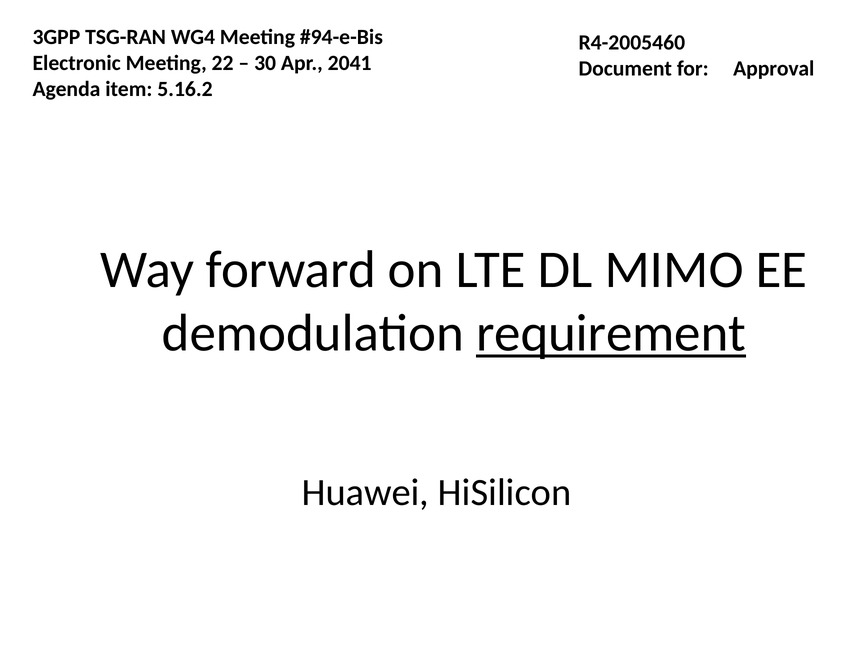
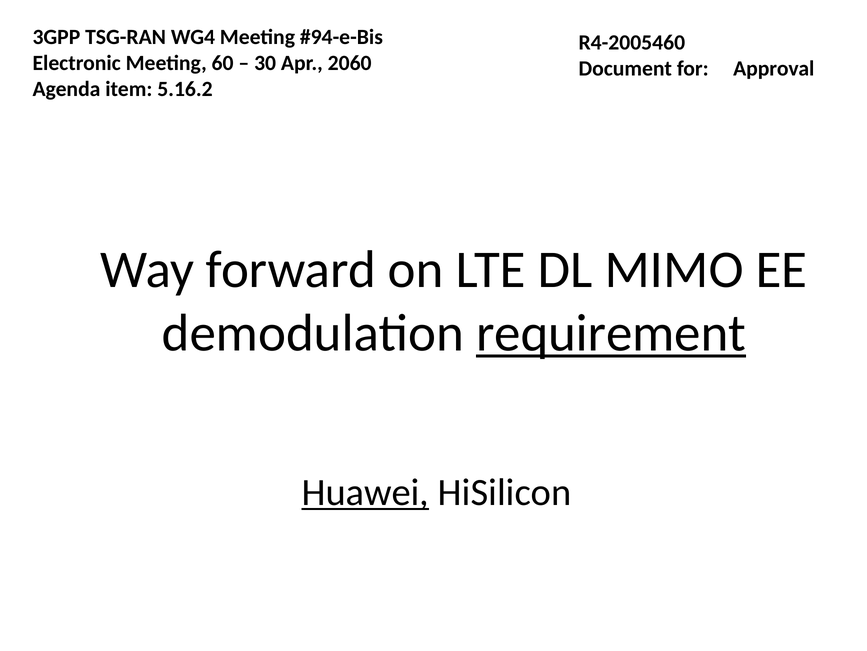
22: 22 -> 60 (223, 63)
2041: 2041 -> 2060 (350, 63)
Huawei underline: none -> present (365, 492)
